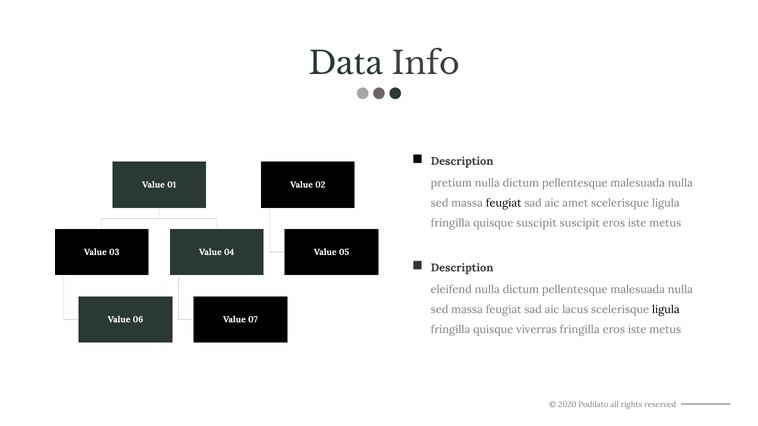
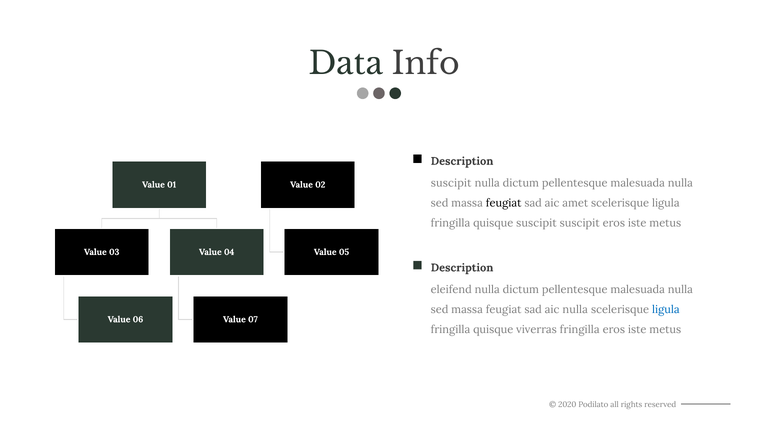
pretium: pretium -> suscipit (451, 183)
aic lacus: lacus -> nulla (575, 310)
ligula colour: black -> blue (666, 310)
